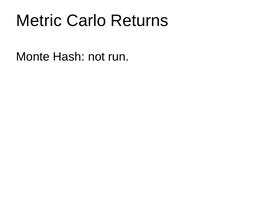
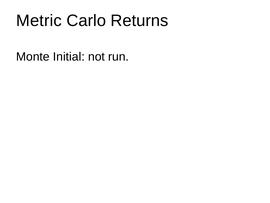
Hash: Hash -> Initial (69, 57)
